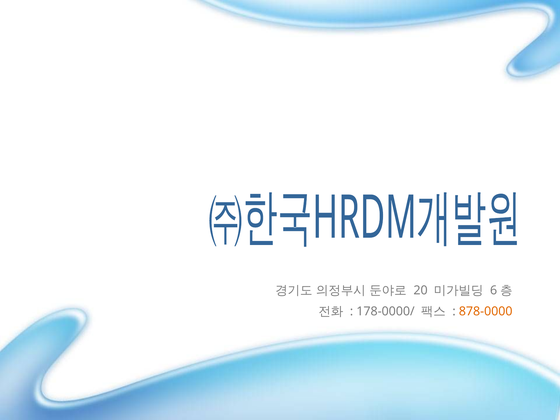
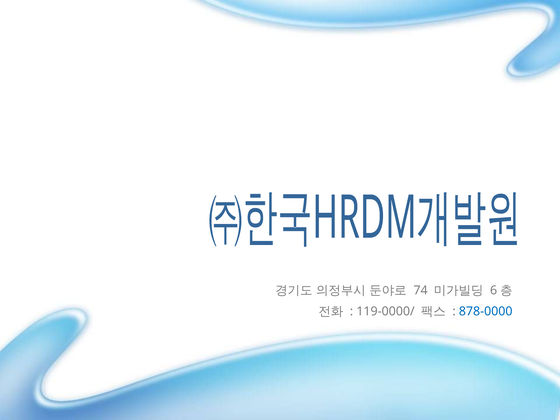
20: 20 -> 74 (421, 290)
178-0000/: 178-0000/ -> 119-0000/ (386, 311)
878-0000 colour: orange -> blue (486, 311)
